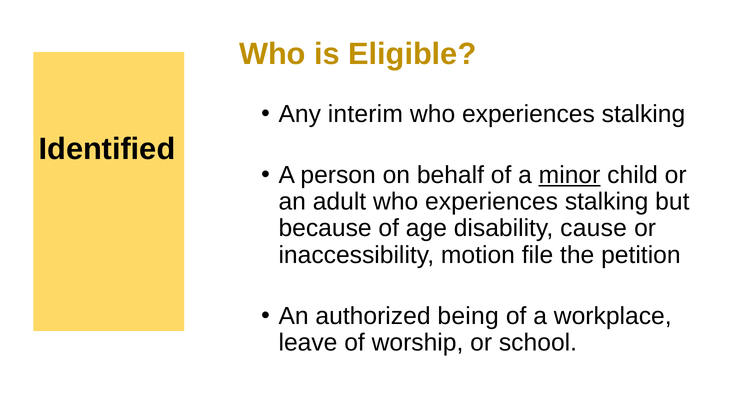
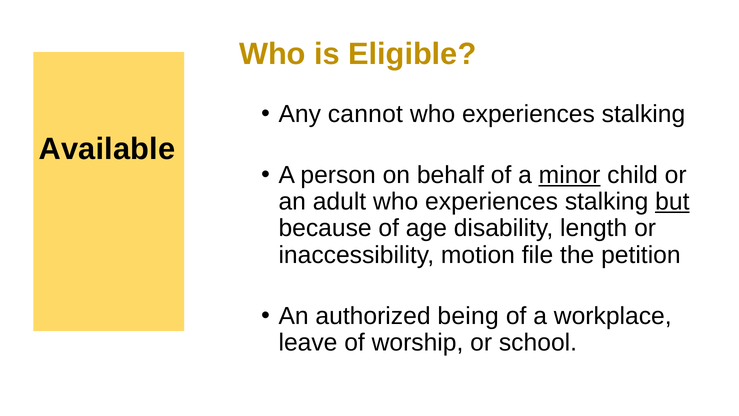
interim: interim -> cannot (365, 114)
Identified: Identified -> Available (107, 149)
but underline: none -> present (672, 202)
cause: cause -> length (594, 228)
